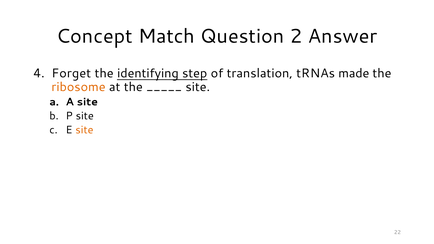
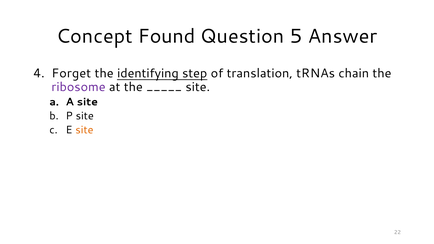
Match: Match -> Found (167, 36)
2: 2 -> 5 (296, 36)
made: made -> chain (354, 73)
ribosome colour: orange -> purple (78, 87)
